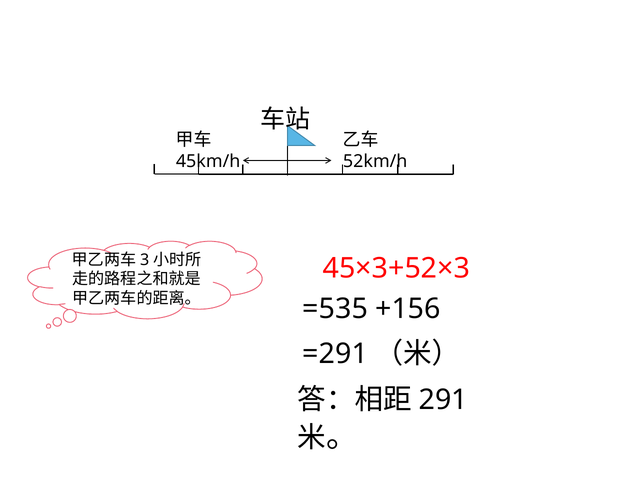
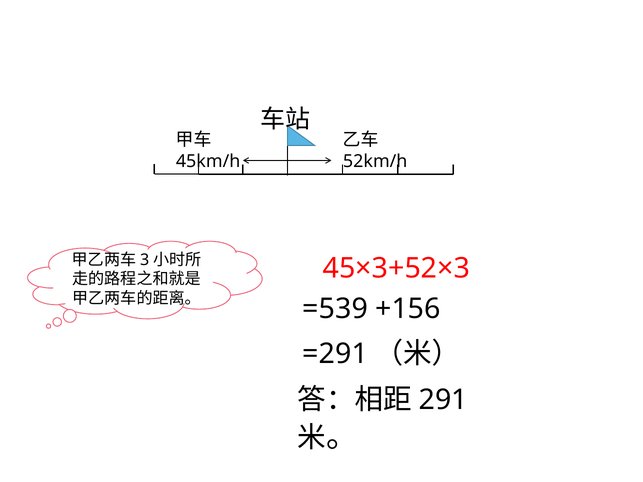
=535: =535 -> =539 (335, 309)
